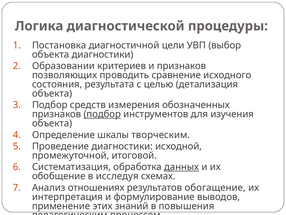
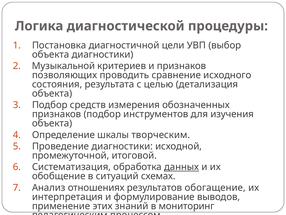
Образовании: Образовании -> Музыкальной (63, 66)
подбор underline: present -> none (102, 114)
исследуя: исследуя -> ситуаций (117, 176)
повышения: повышения -> мониторинг (187, 206)
